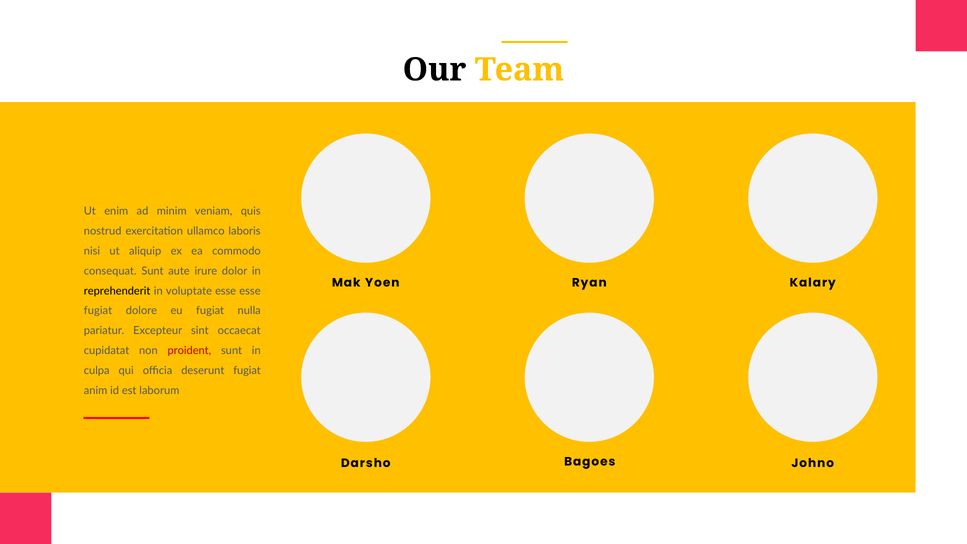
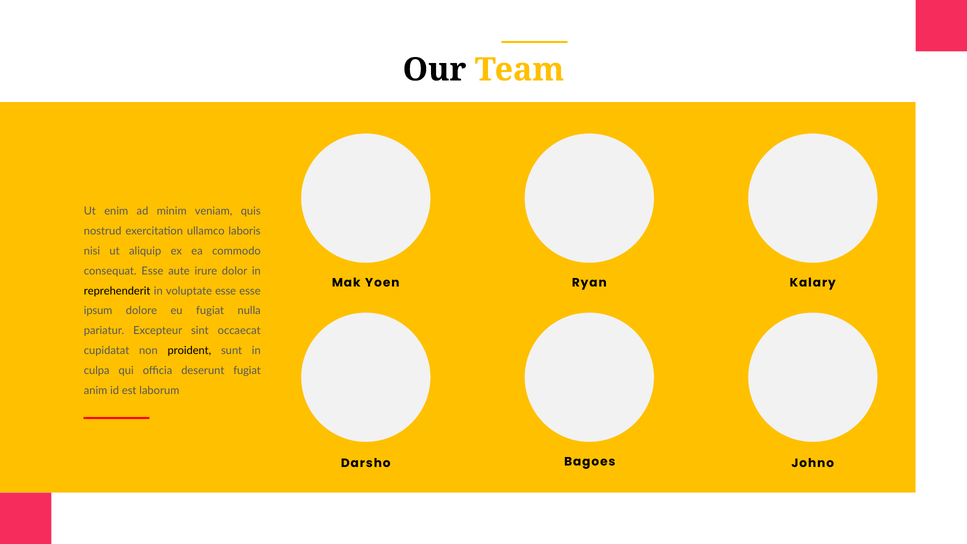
consequat Sunt: Sunt -> Esse (152, 271)
fugiat: fugiat -> ipsum (98, 311)
proident colour: red -> black (189, 351)
